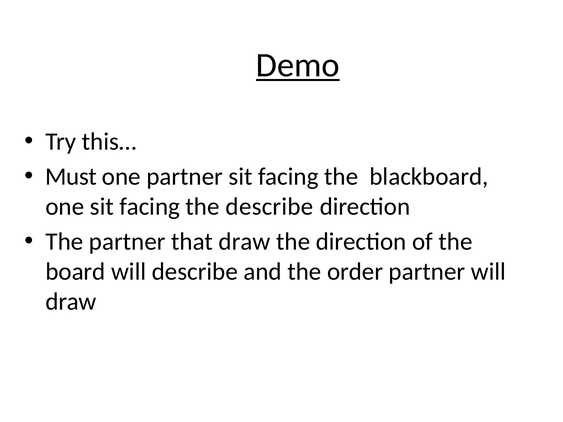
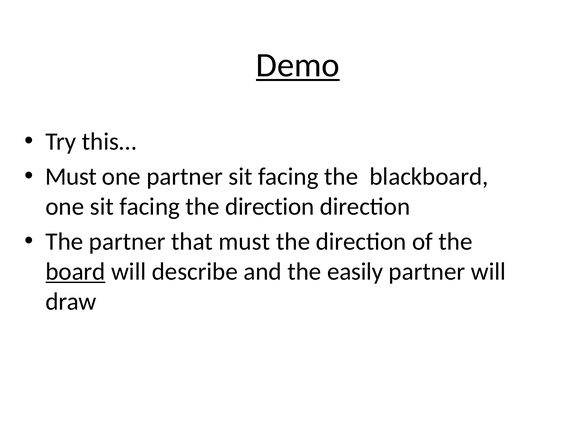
facing the describe: describe -> direction (270, 207)
that draw: draw -> must (244, 242)
board underline: none -> present (75, 272)
order: order -> easily (355, 272)
